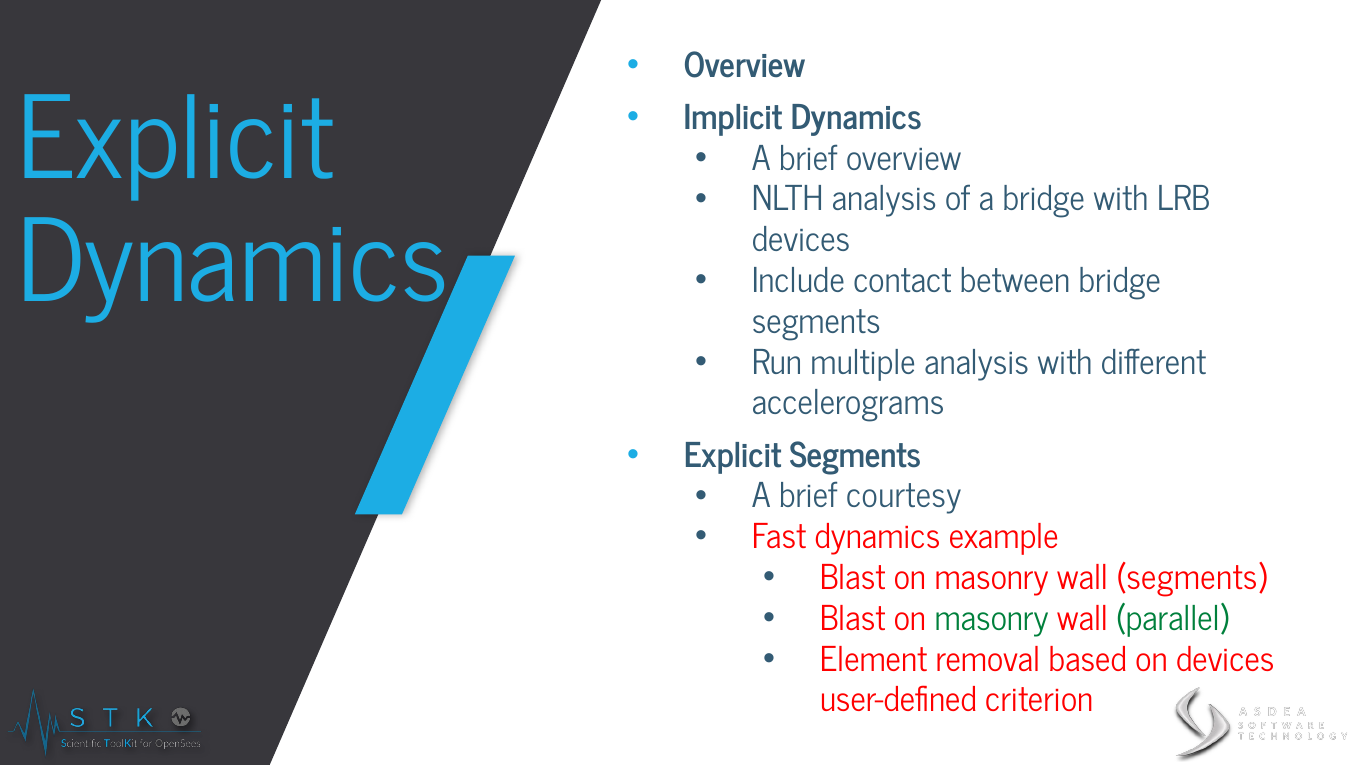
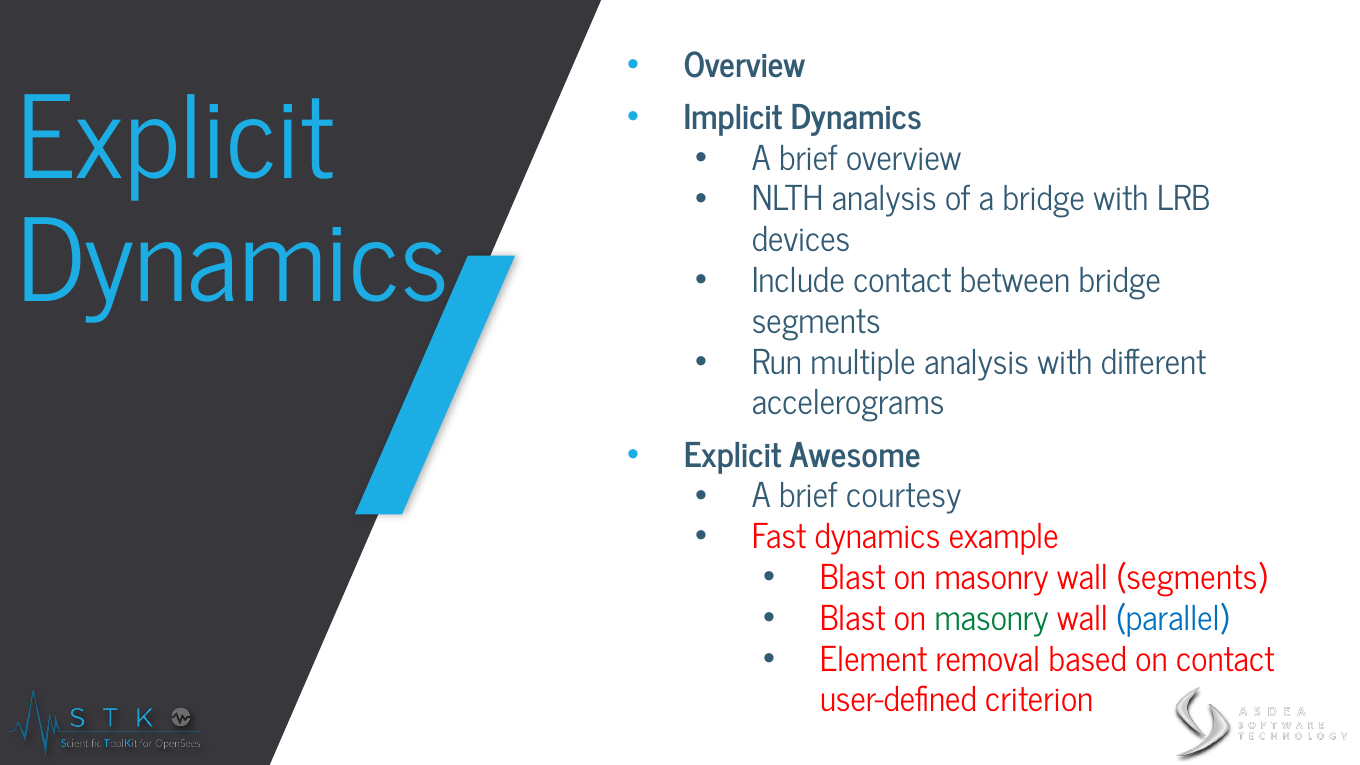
Explicit Segments: Segments -> Awesome (855, 456)
parallel colour: green -> blue (1173, 619)
on devices: devices -> contact (1225, 660)
